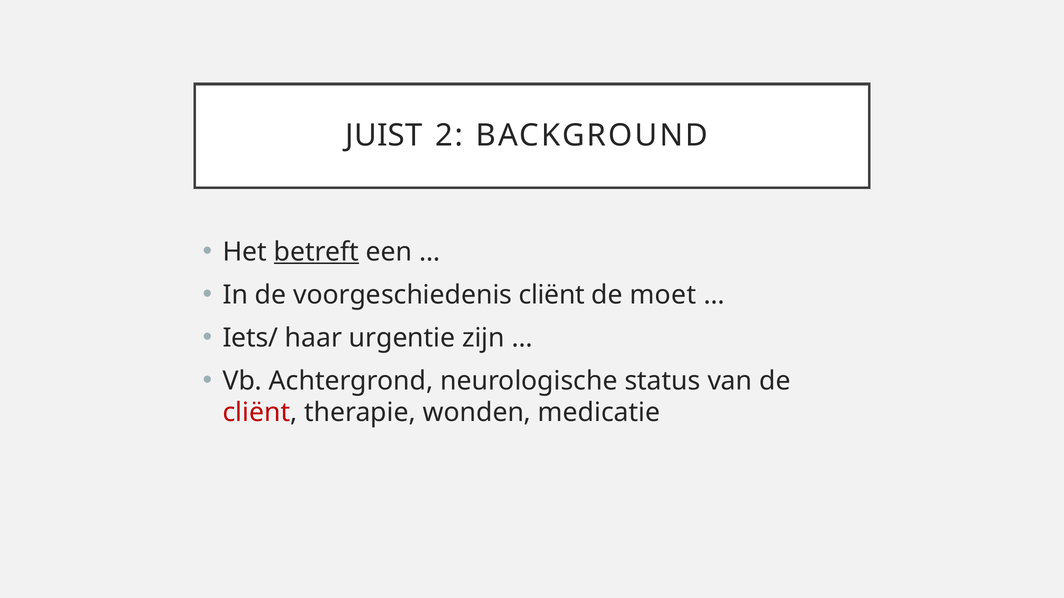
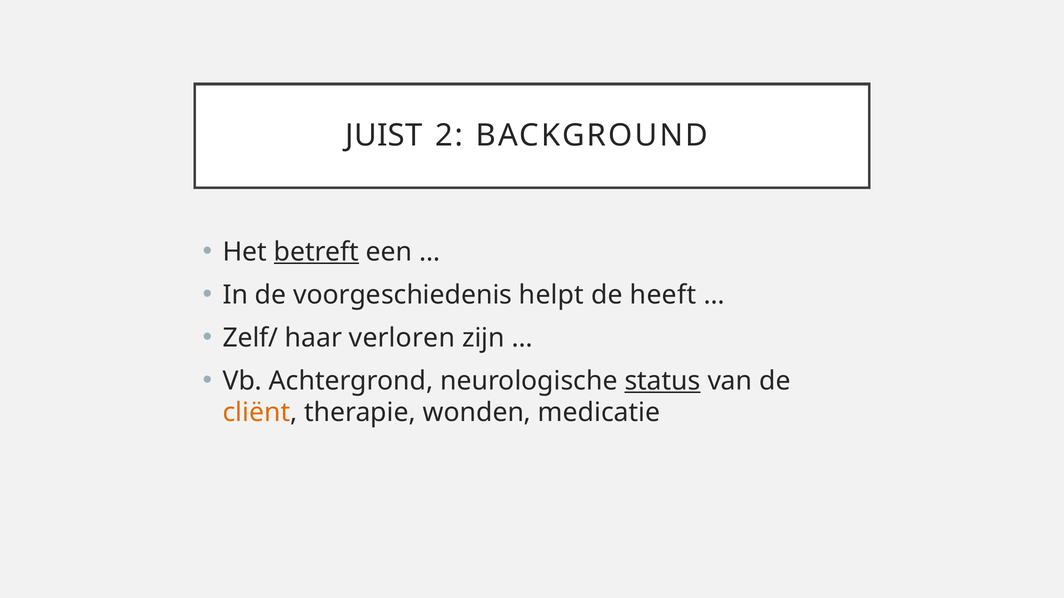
voorgeschiedenis cliënt: cliënt -> helpt (551, 295)
moet: moet -> heeft (663, 295)
Iets/: Iets/ -> Zelf/ (250, 338)
urgentie: urgentie -> verloren (402, 338)
status underline: none -> present (663, 381)
cliënt colour: red -> orange (256, 413)
